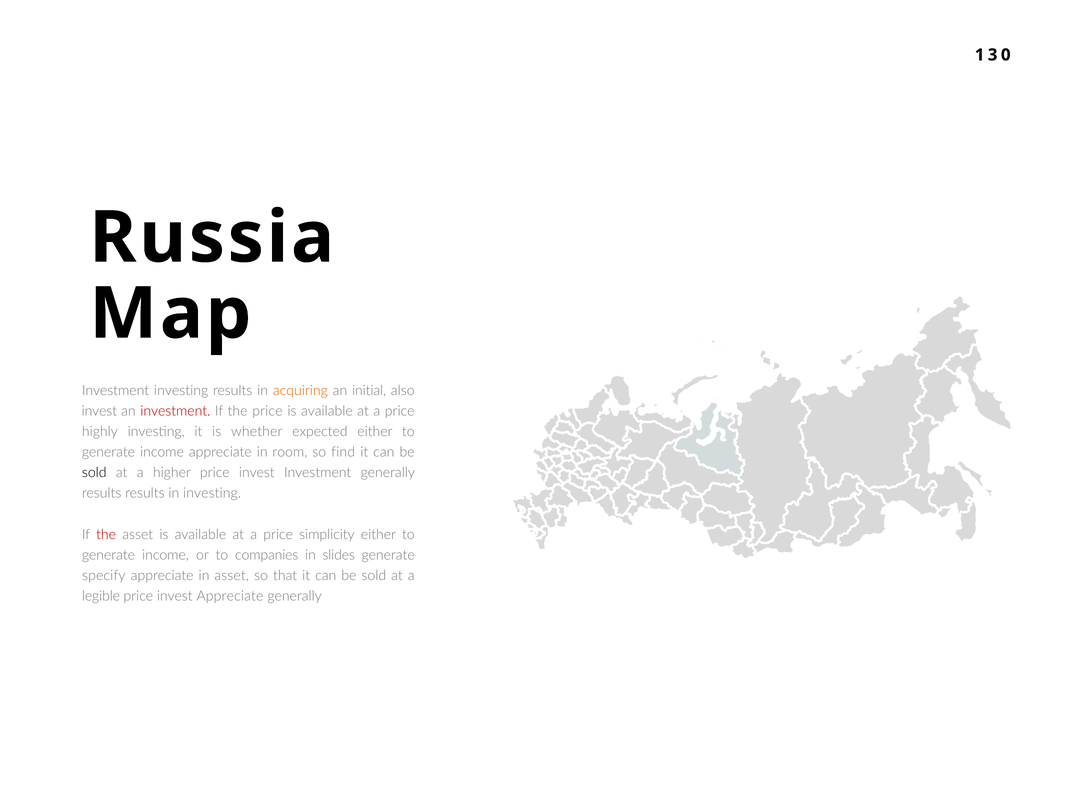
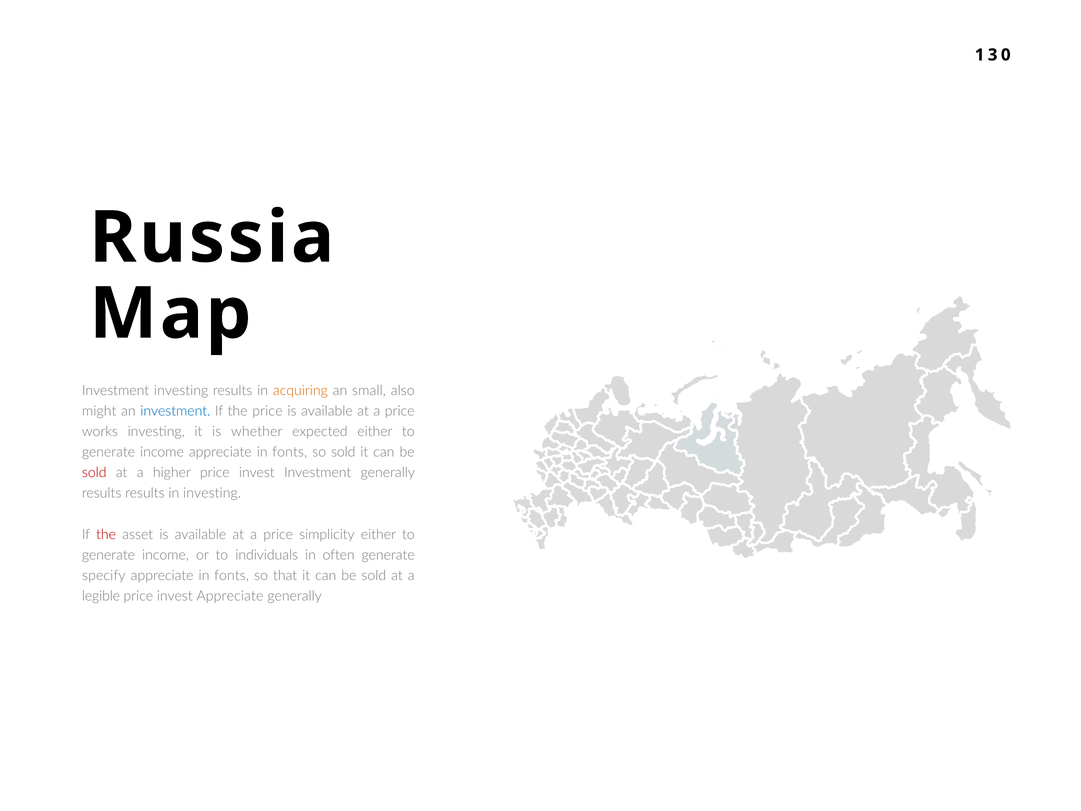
initial: initial -> small (369, 390)
invest: invest -> might (99, 411)
investment colour: red -> blue (175, 411)
highly: highly -> works (100, 431)
income appreciate in room: room -> fonts (290, 452)
so find: find -> sold (343, 452)
sold colour: black -> red (94, 473)
companies: companies -> individuals (267, 555)
slides: slides -> often (339, 555)
asset: asset -> fonts (232, 575)
